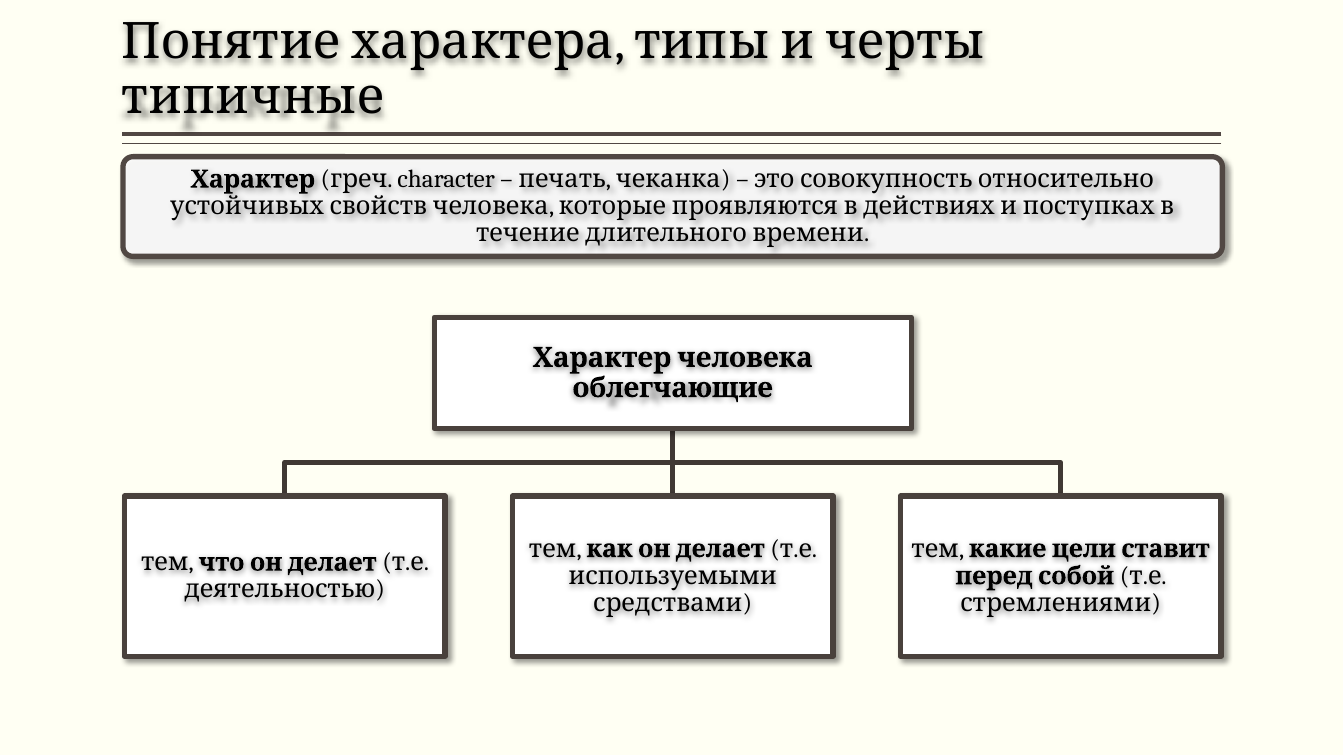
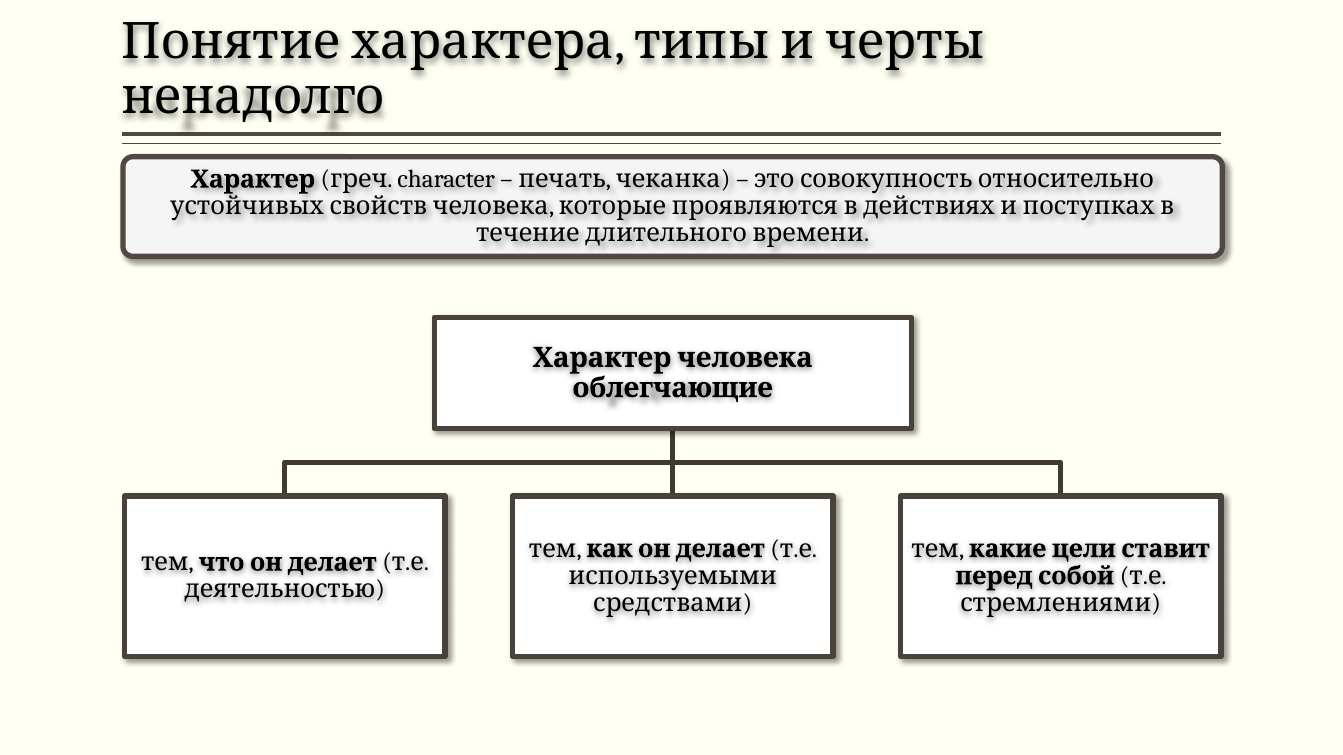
типичные: типичные -> ненадолго (253, 97)
